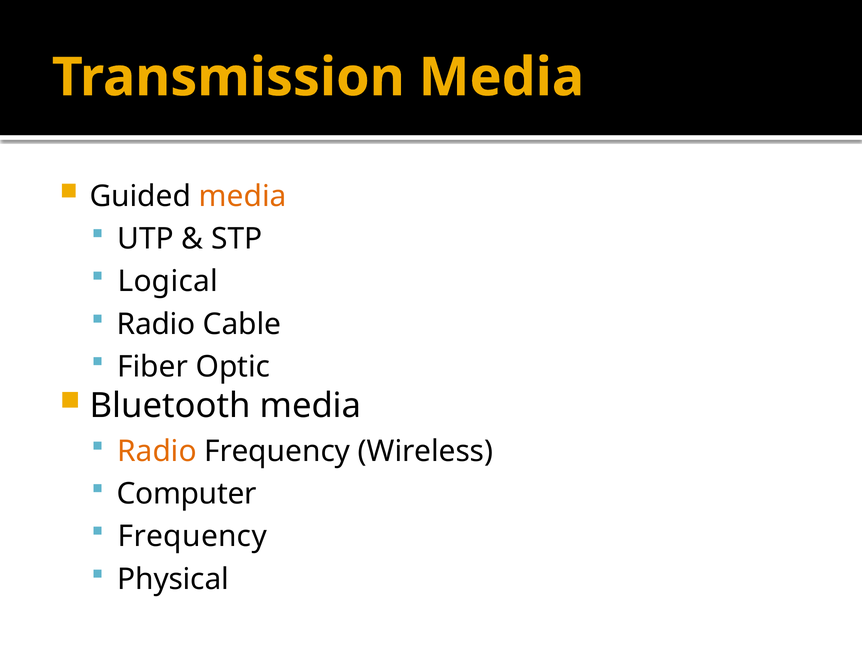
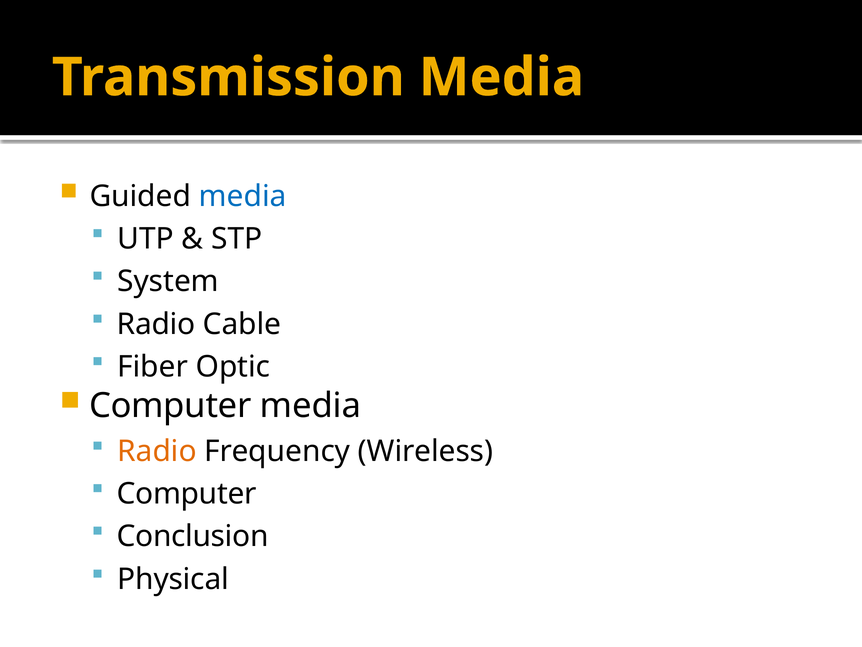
media colour: orange -> blue (243, 196)
Logical: Logical -> System (168, 281)
Bluetooth: Bluetooth -> Computer (170, 406)
Frequency: Frequency -> Conclusion (193, 536)
